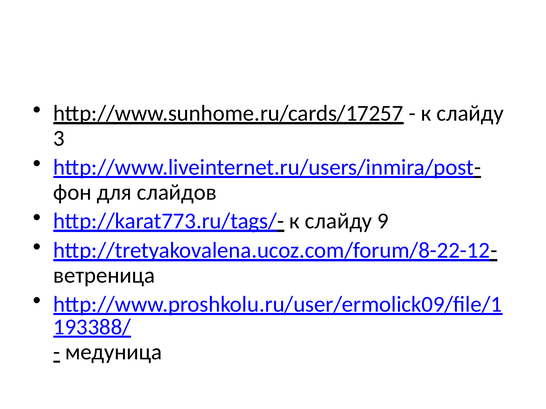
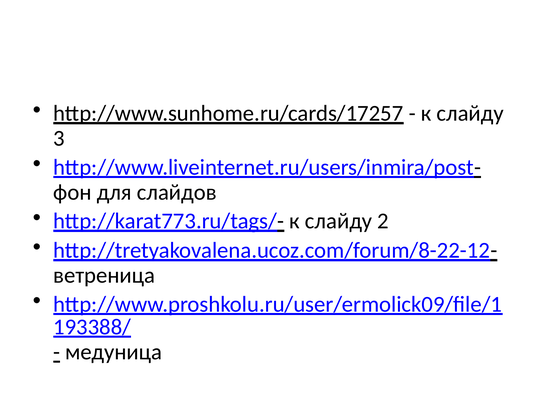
9: 9 -> 2 (383, 221)
